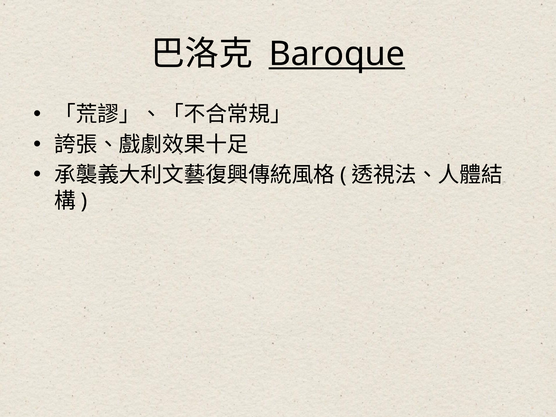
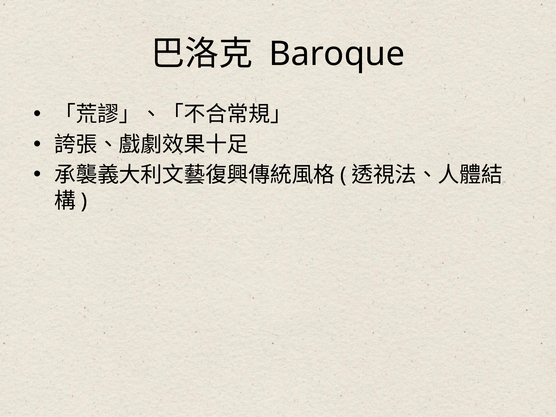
Baroque underline: present -> none (337, 54)
